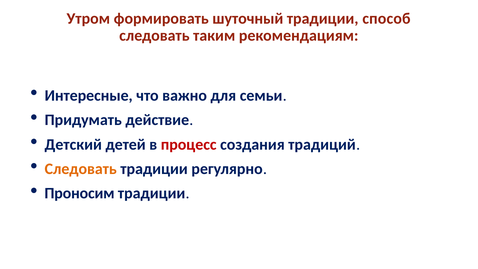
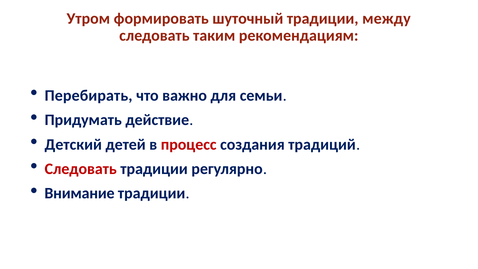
способ: способ -> между (386, 18)
Интересные: Интересные -> Перебирать (89, 96)
Следовать colour: orange -> red (81, 169)
Проносим: Проносим -> Внимание (80, 193)
